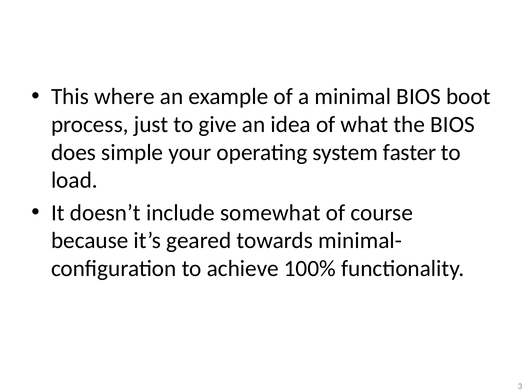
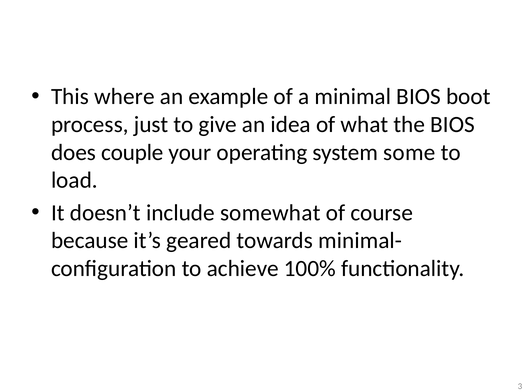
simple: simple -> couple (132, 152)
faster: faster -> some (409, 152)
